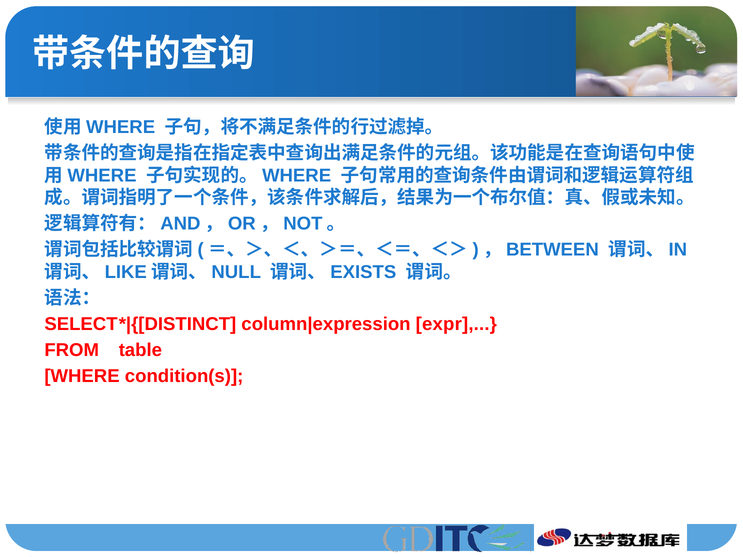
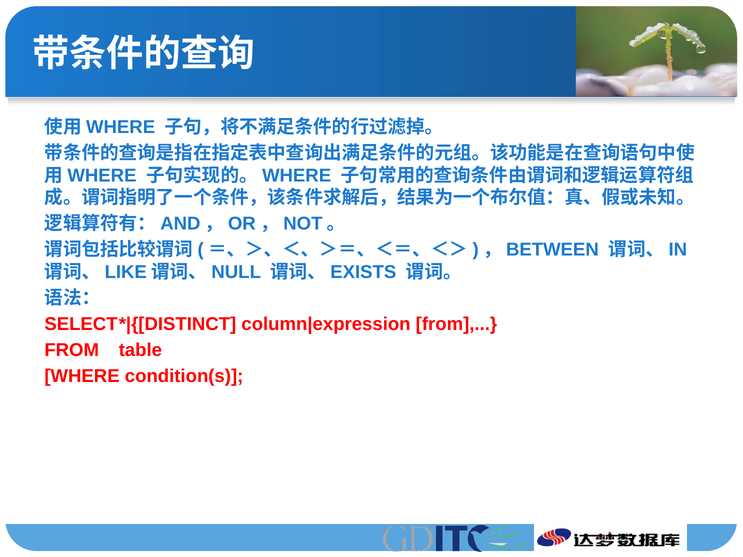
expr: expr -> from (456, 324)
